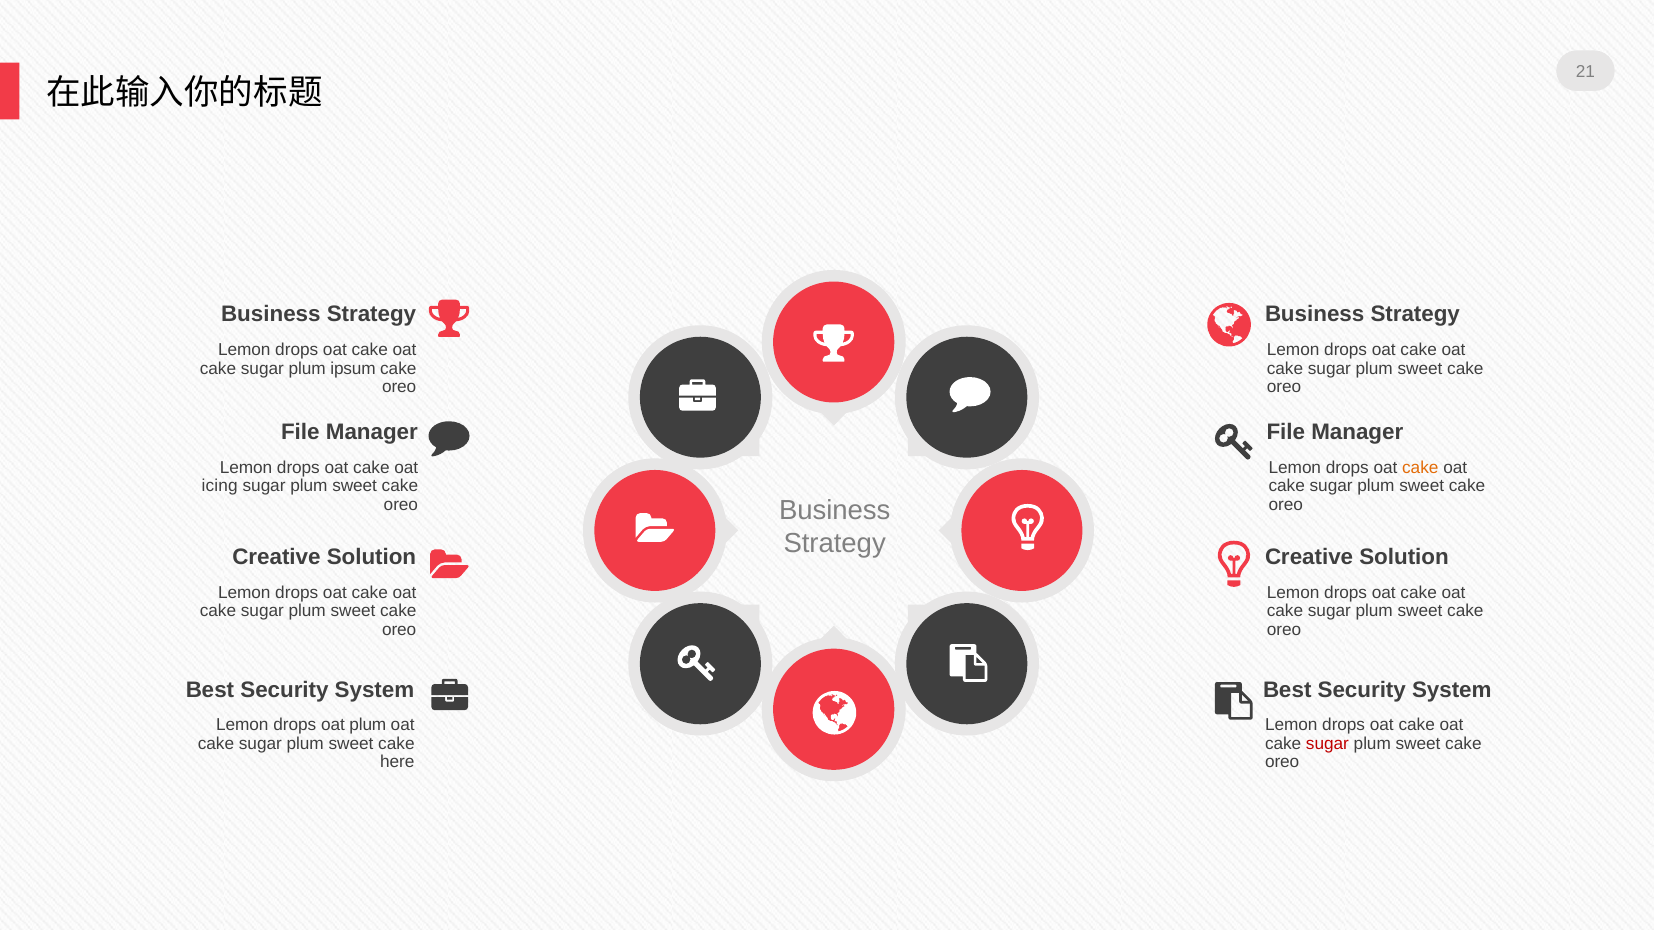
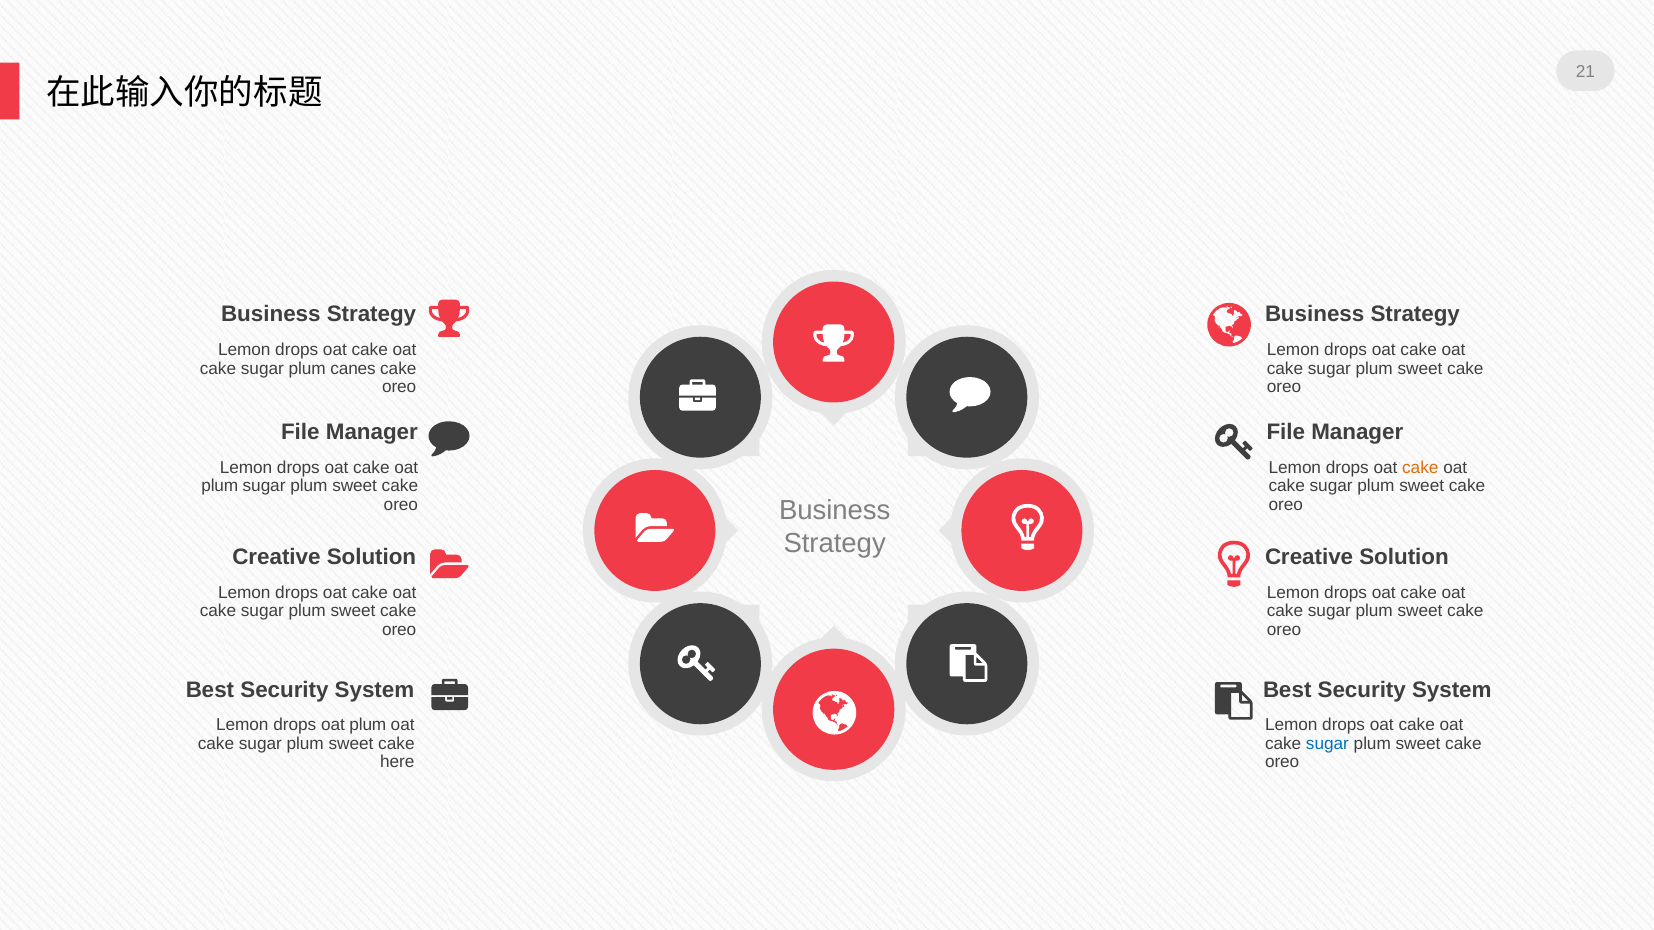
ipsum: ipsum -> canes (353, 368)
icing: icing -> plum (220, 486)
sugar colour: red -> blue (1327, 744)
